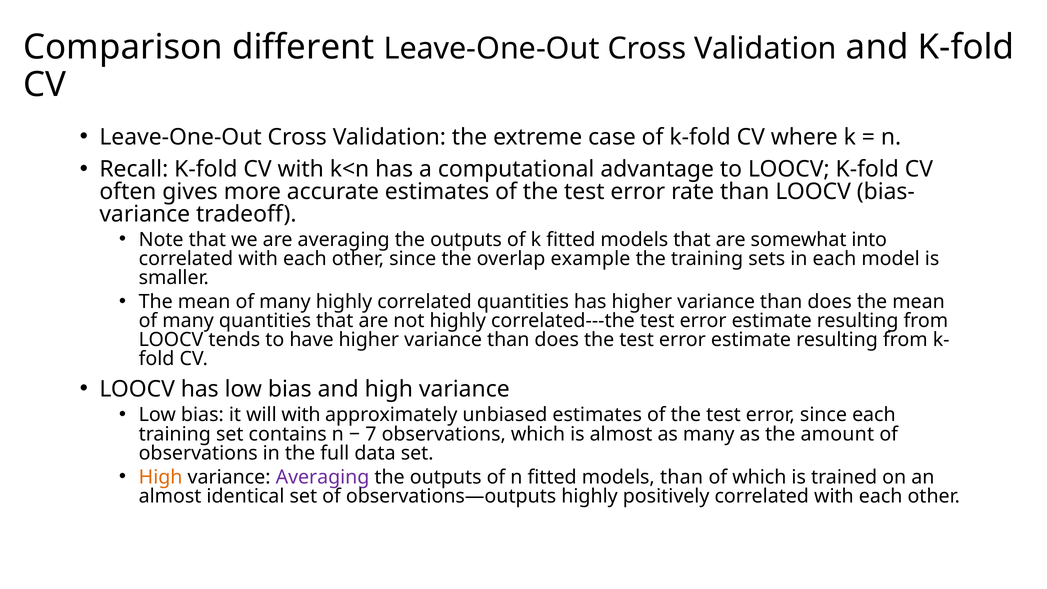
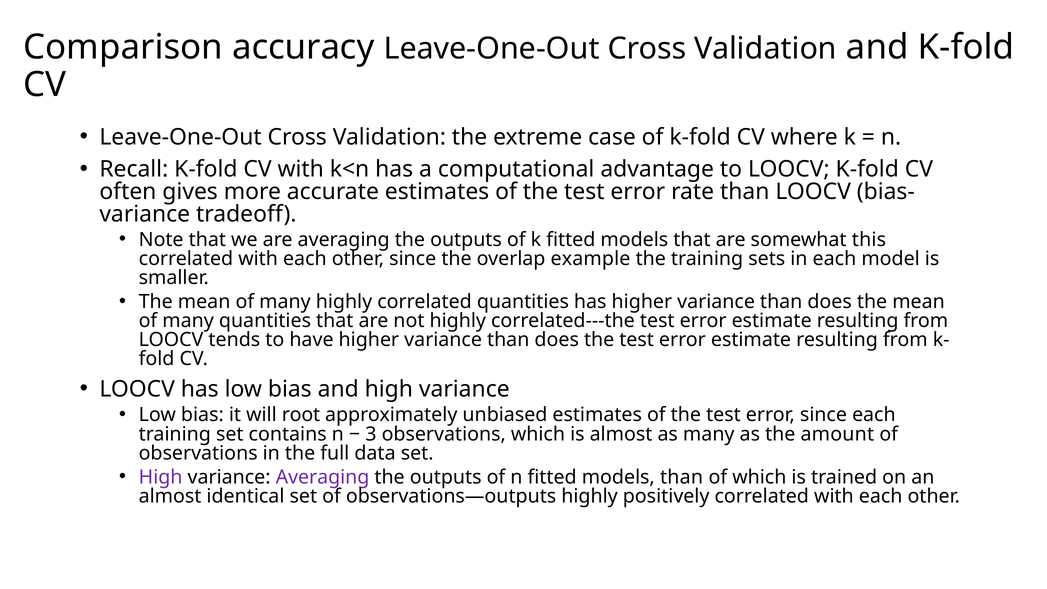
different: different -> accuracy (303, 47)
into: into -> this (869, 240)
will with: with -> root (301, 415)
7: 7 -> 3 (371, 434)
High colour: orange -> purple (161, 477)
